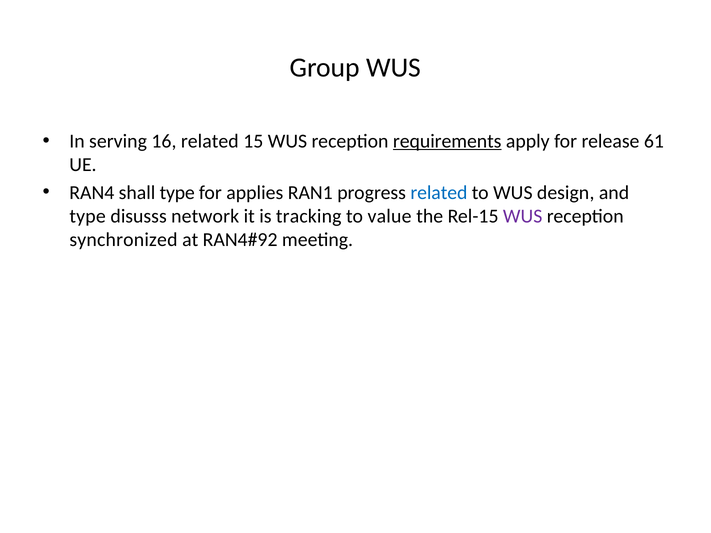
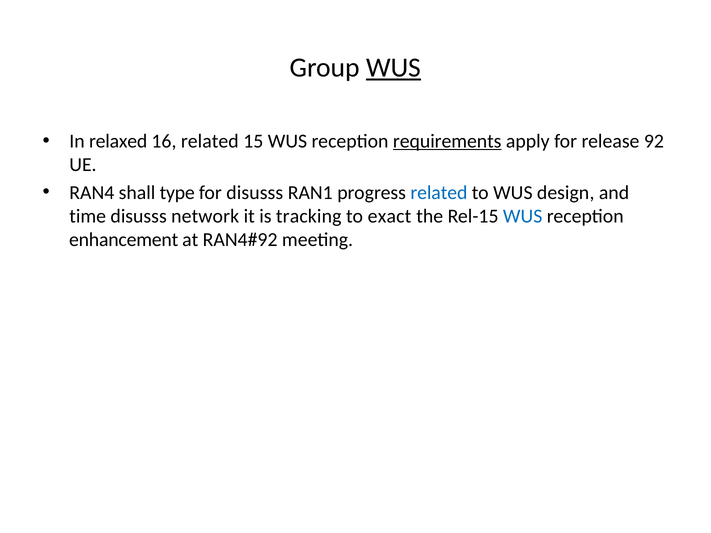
WUS underline: none -> present (394, 68)
serving: serving -> relaxed (118, 141)
61: 61 -> 92 (654, 141)
for applies: applies -> disusss (255, 193)
type: type -> time (88, 216)
value: value -> exact (390, 216)
WUS colour: purple -> blue (523, 216)
synchronized: synchronized -> enhancement (124, 240)
